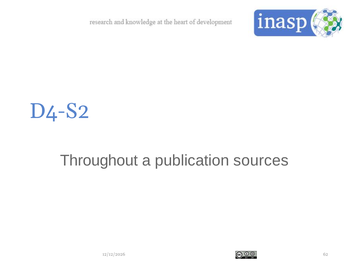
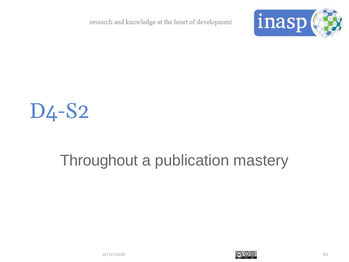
sources: sources -> mastery (261, 160)
